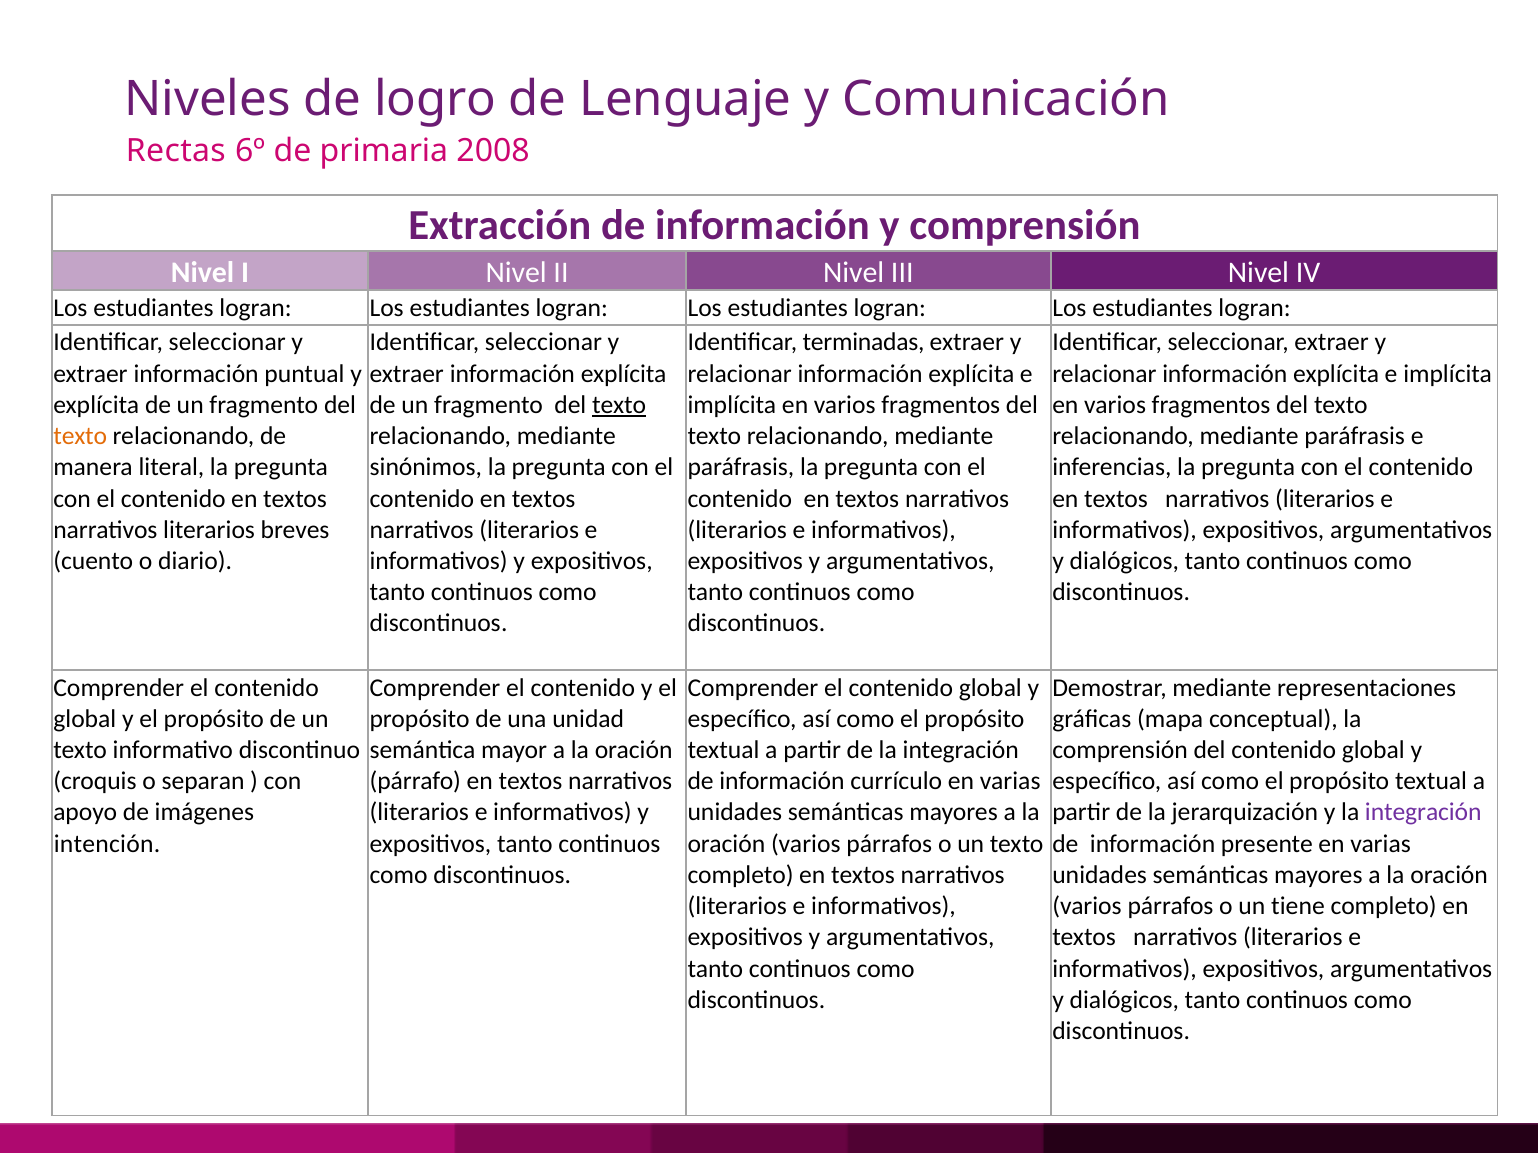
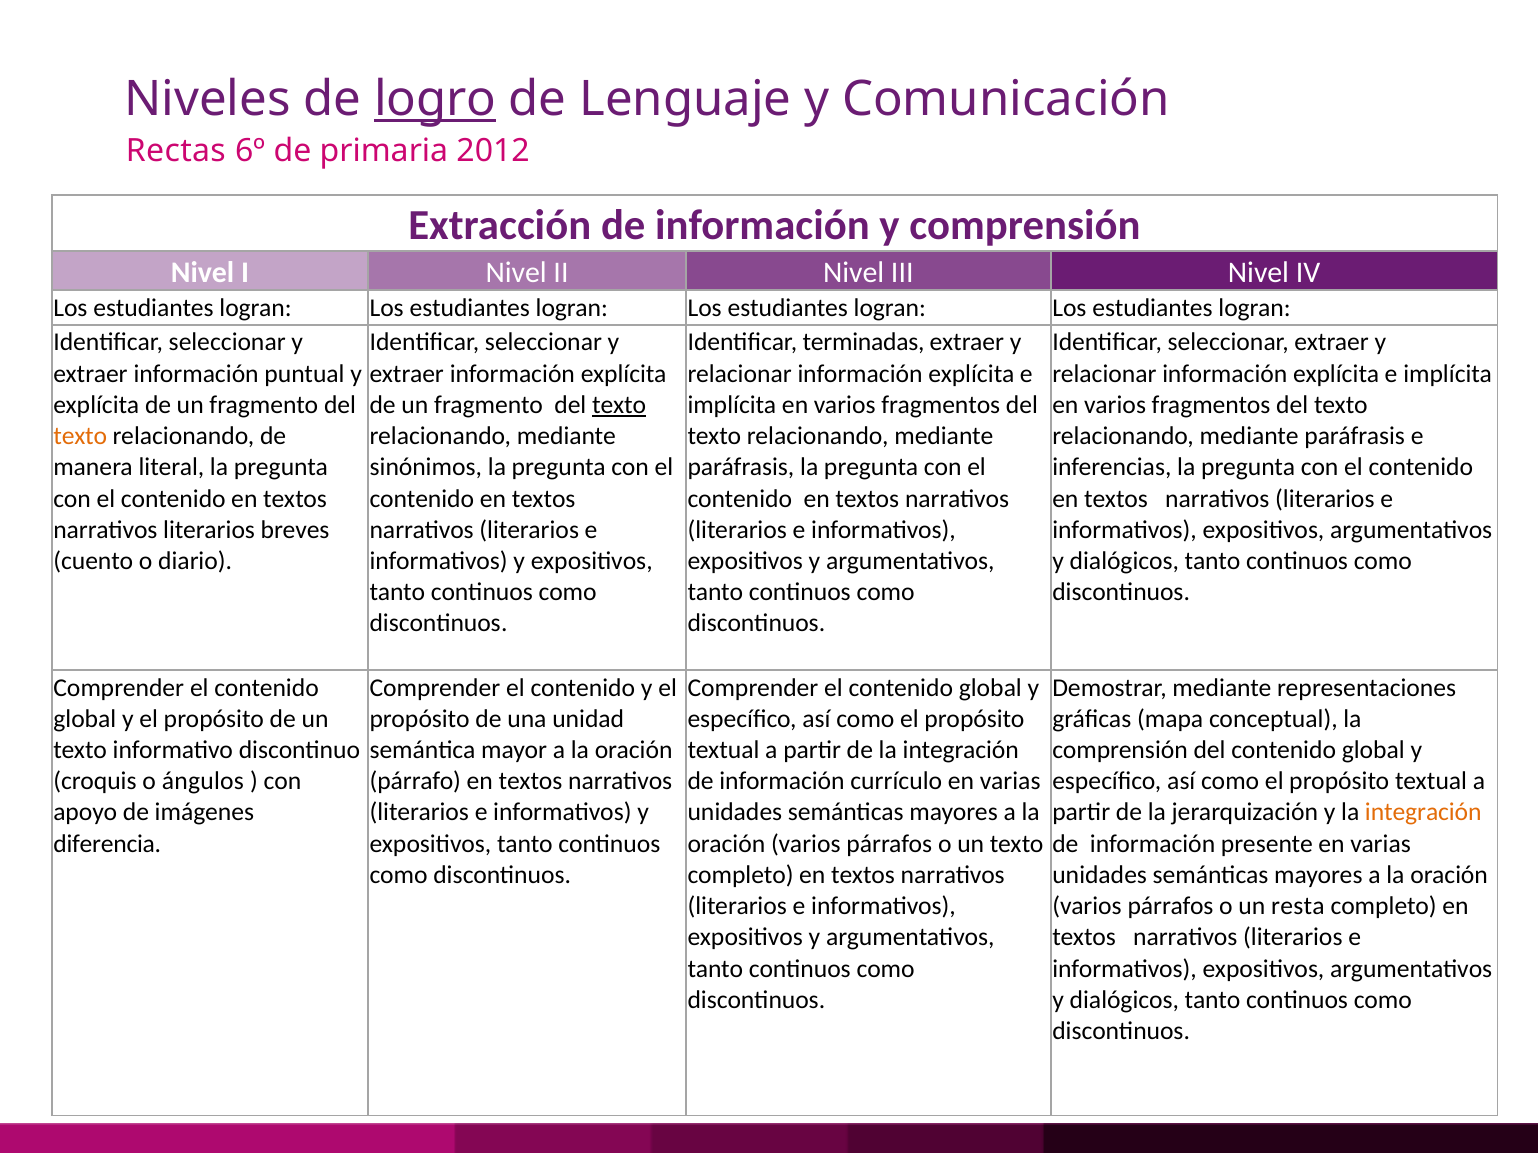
logro underline: none -> present (435, 99)
2008: 2008 -> 2012 (493, 151)
separan: separan -> ángulos (203, 782)
integración colour: purple -> orange (1423, 813)
intención: intención -> diferencia (107, 844)
tiene: tiene -> resta (1298, 907)
